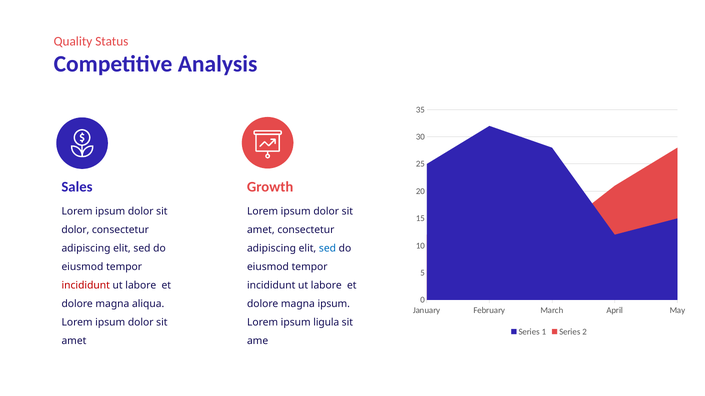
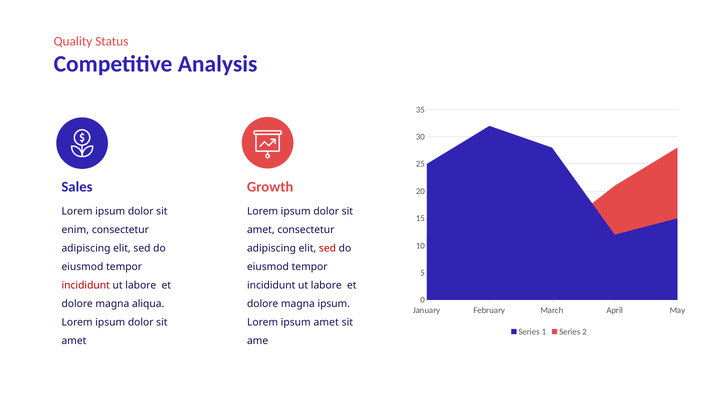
dolor: dolor -> enim (75, 230)
sed colour: blue -> red (327, 249)
ipsum ligula: ligula -> amet (326, 323)
